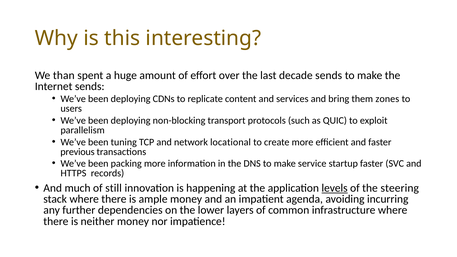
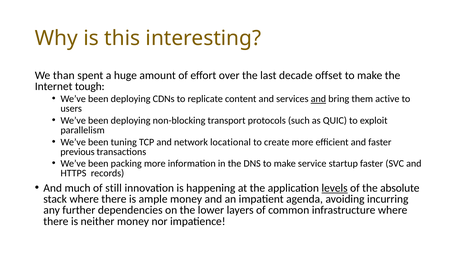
decade sends: sends -> offset (329, 75)
Internet sends: sends -> tough (90, 86)
and underline: none -> present (318, 99)
zones: zones -> active (387, 99)
steering: steering -> absolute (400, 188)
